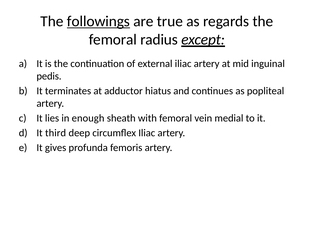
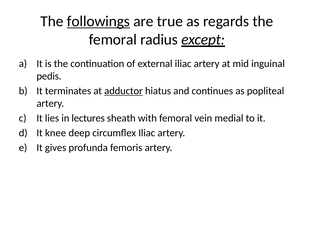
adductor underline: none -> present (123, 91)
enough: enough -> lectures (88, 118)
third: third -> knee (56, 133)
